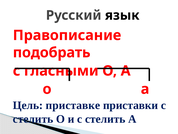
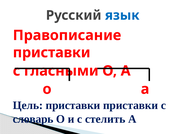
язык colour: black -> blue (122, 15)
подобрать: подобрать -> приставки (52, 52)
Цель приставке: приставке -> приставки (73, 105)
стелить: стелить -> словарь (33, 119)
